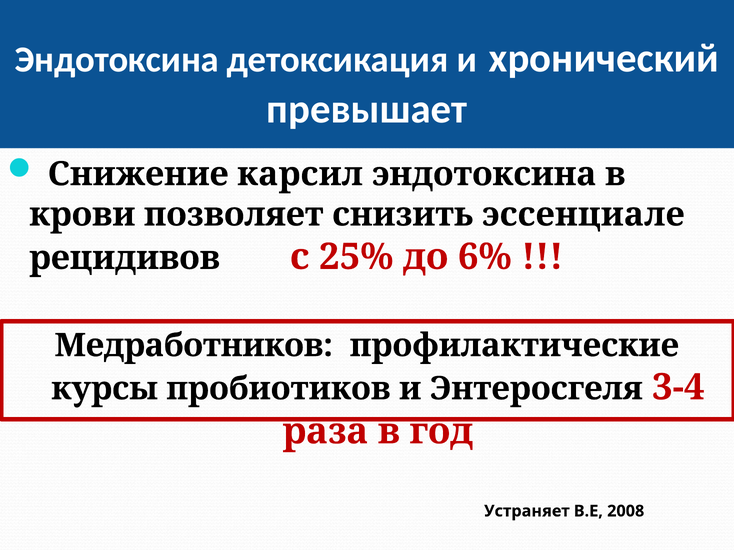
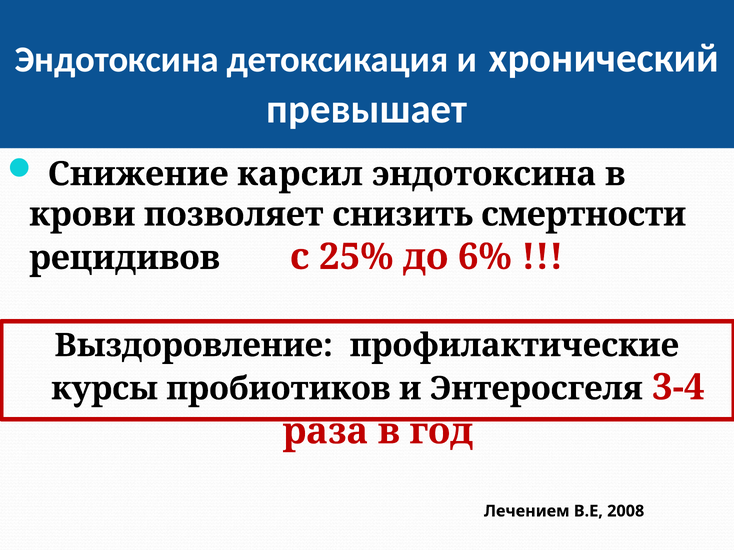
эссенциале: эссенциале -> смертности (584, 215)
Медработников: Медработников -> Выздоровление (194, 346)
Устраняет: Устраняет -> Лечением (527, 512)
